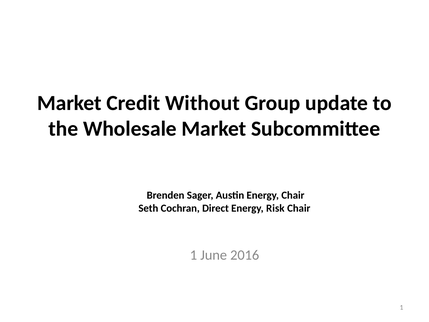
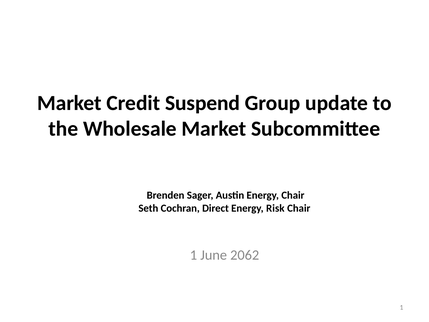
Without: Without -> Suspend (203, 103)
2016: 2016 -> 2062 (245, 255)
